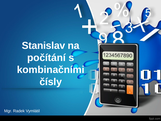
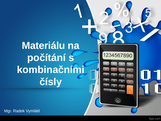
Stanislav: Stanislav -> Materiálu (43, 45)
